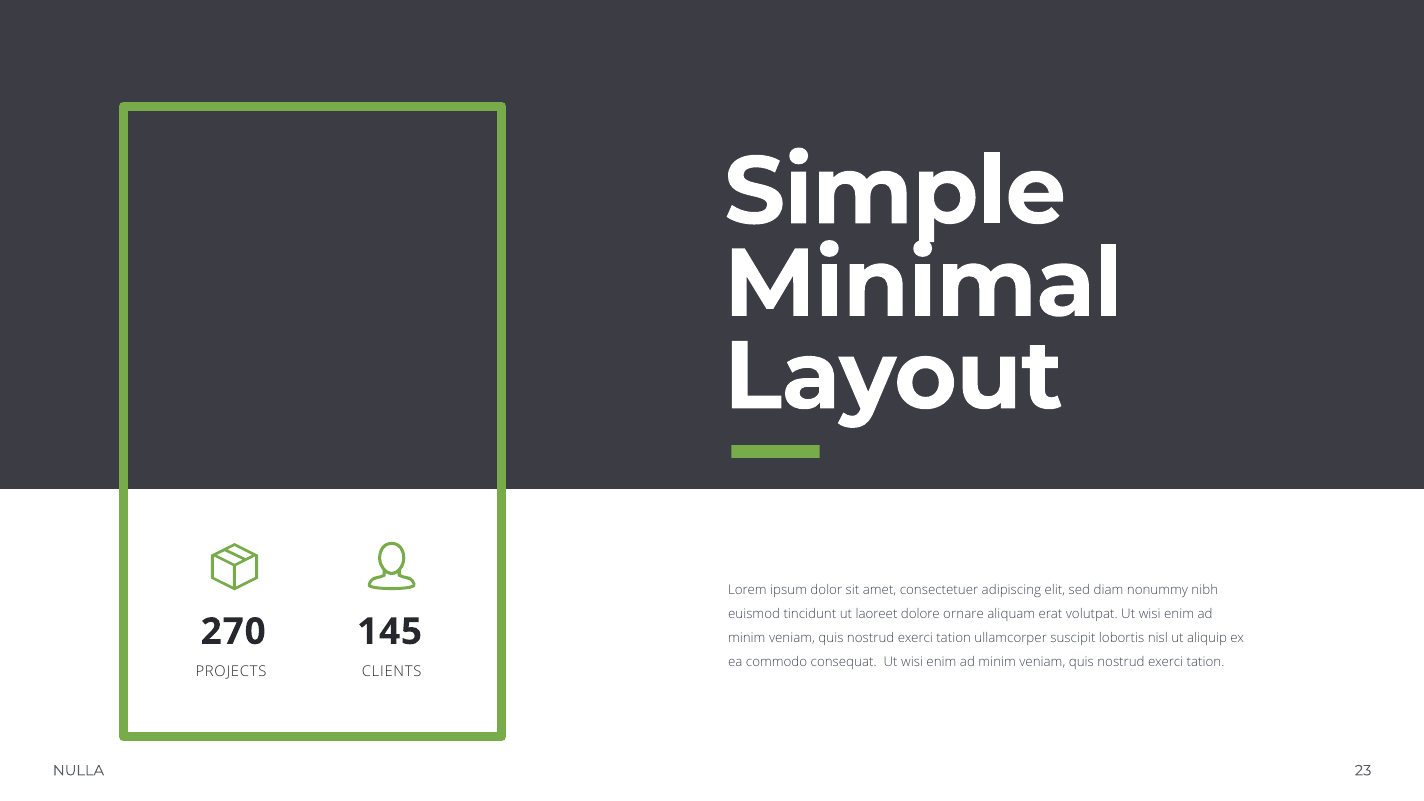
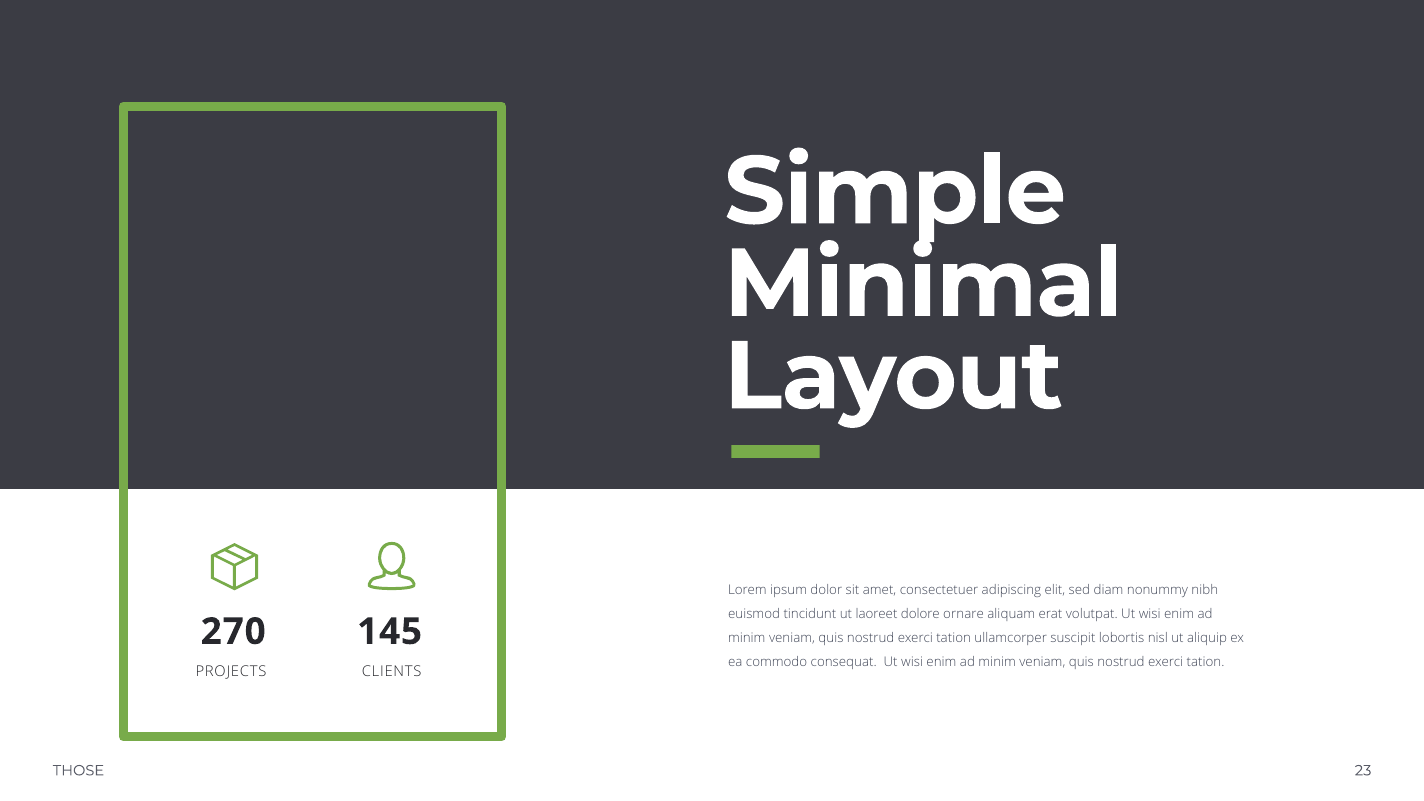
NULLA: NULLA -> THOSE (78, 771)
